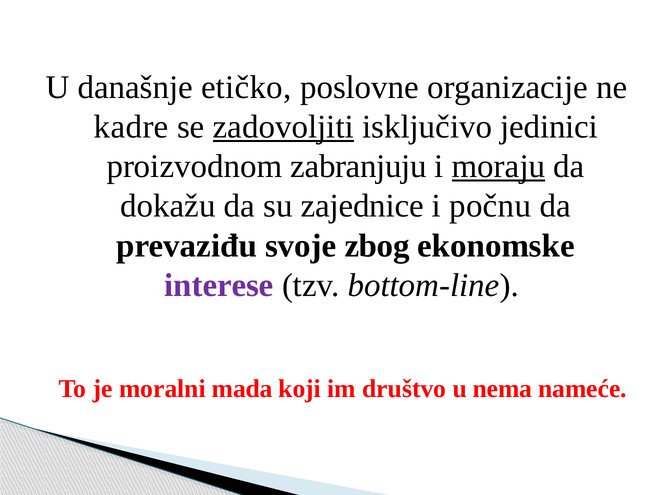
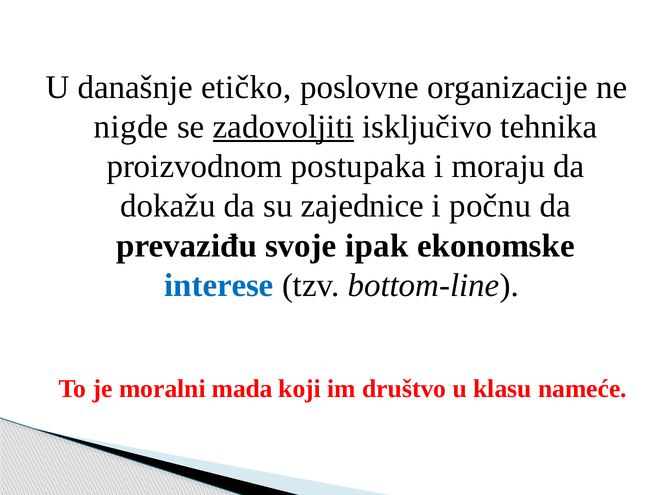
kadre: kadre -> nigde (131, 127)
jedinici: jedinici -> tehnika (549, 127)
zabranjuju: zabranjuju -> postupaka (358, 166)
moraju underline: present -> none (499, 166)
zbog: zbog -> ipak (377, 246)
interese colour: purple -> blue (219, 285)
nema: nema -> klasu (502, 389)
